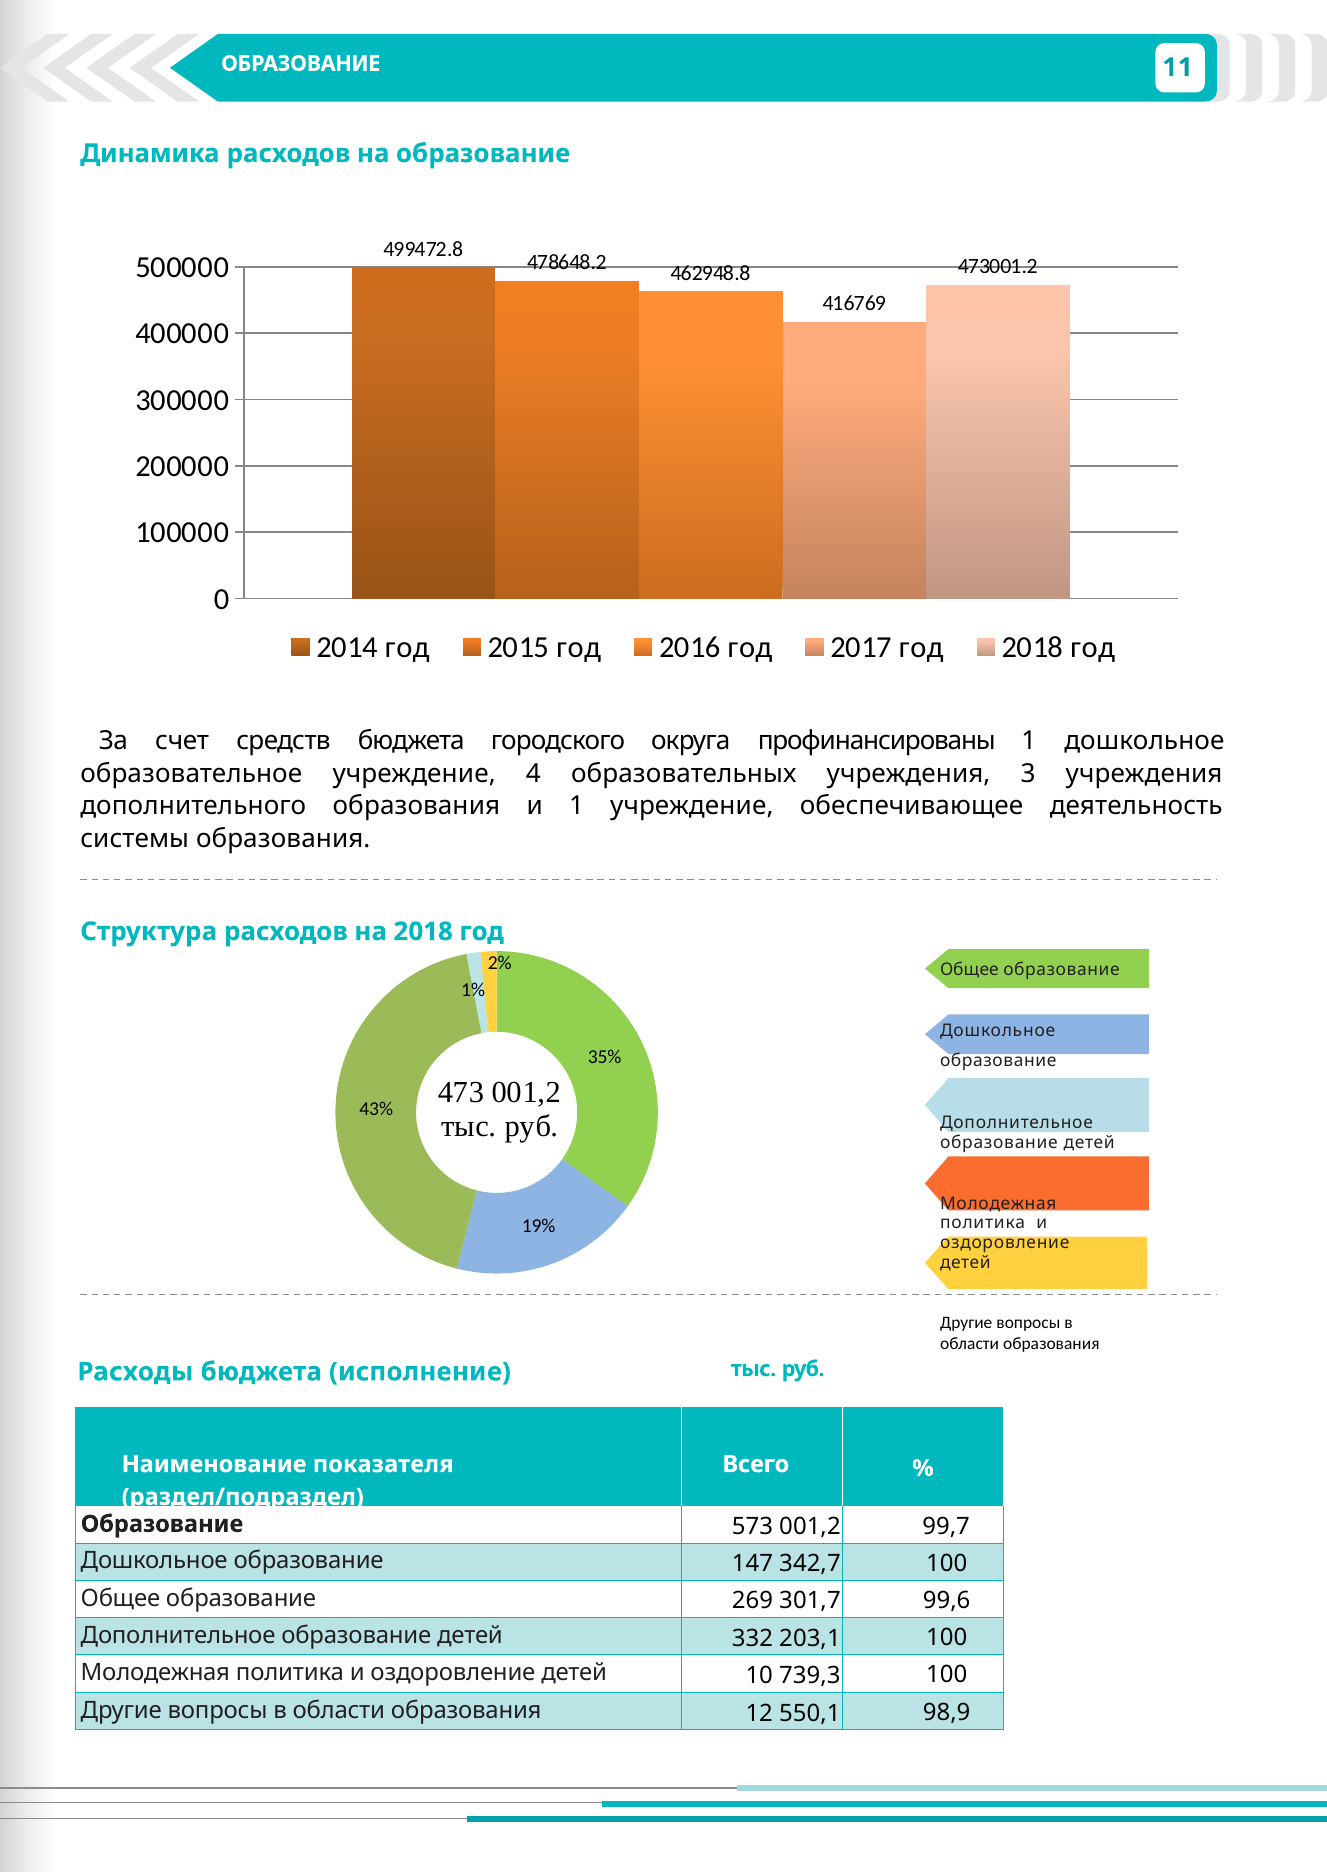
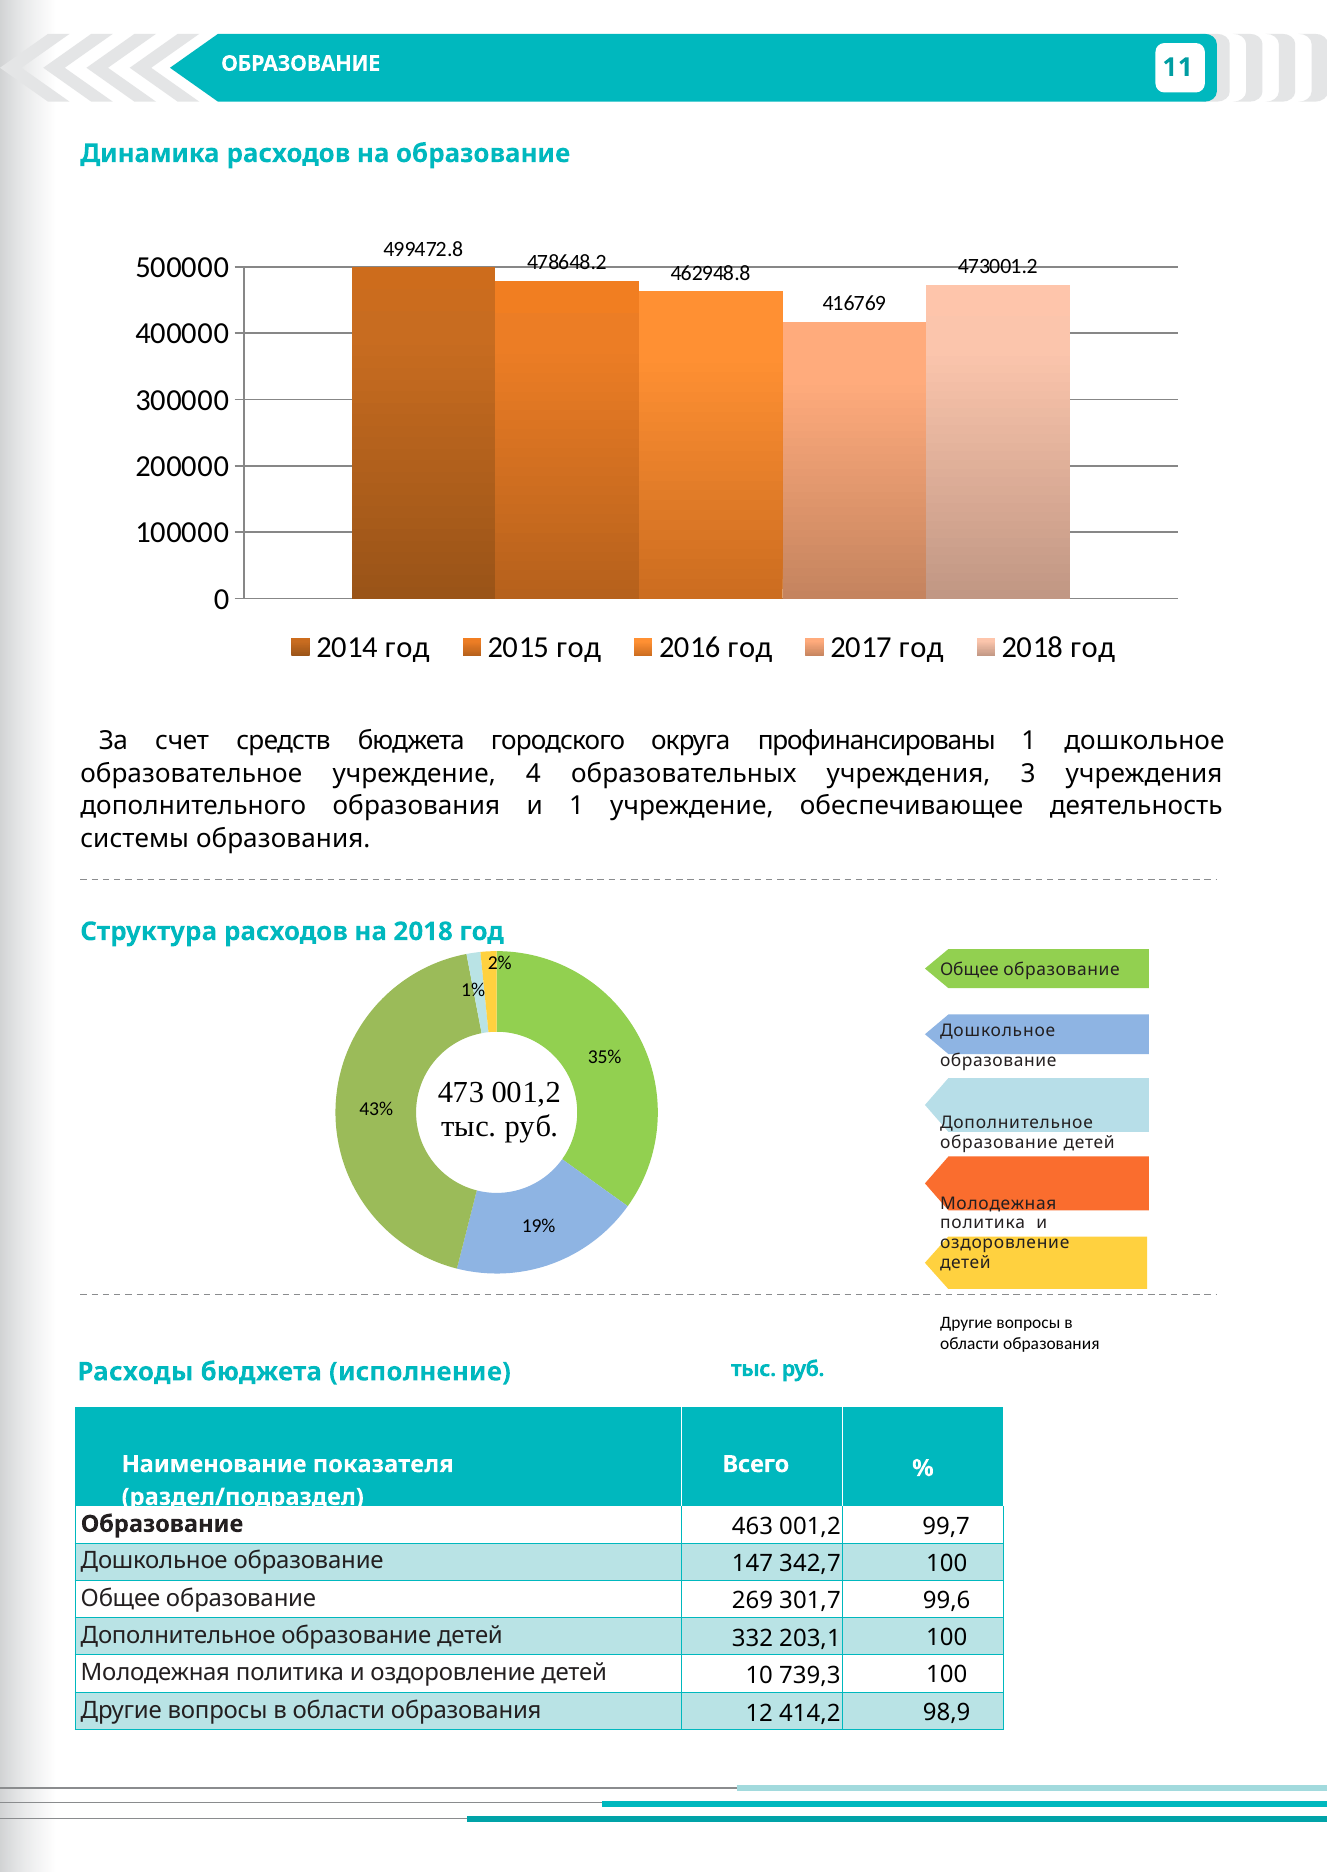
573: 573 -> 463 (753, 1527)
550,1: 550,1 -> 414,2 (810, 1713)
